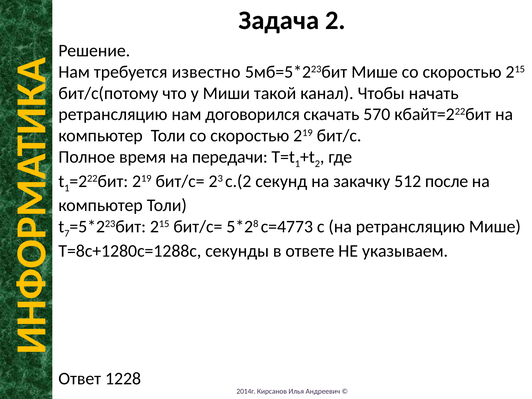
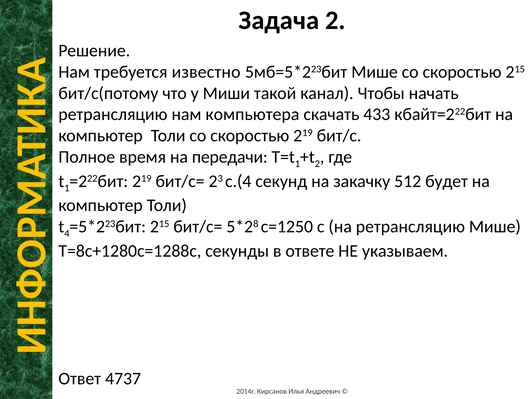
договорился: договорился -> компьютера (252, 114)
570: 570 -> 433 (377, 114)
с.(2: с.(2 -> с.(4 (238, 181)
после: после -> будет (447, 181)
7: 7 -> 4 (67, 234)
с=4773: с=4773 -> с=1250 (287, 227)
1228: 1228 -> 4737 (123, 379)
